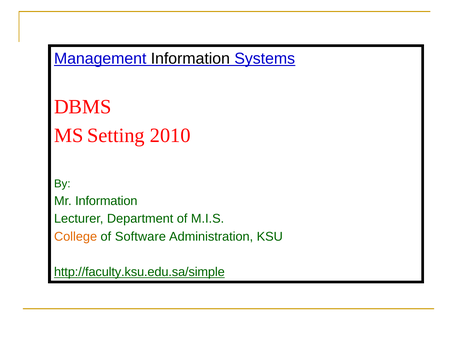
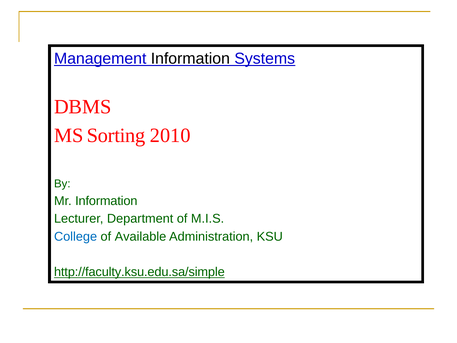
Setting: Setting -> Sorting (116, 135)
College colour: orange -> blue (76, 236)
Software: Software -> Available (140, 236)
